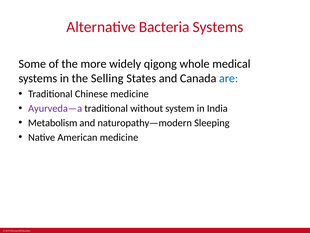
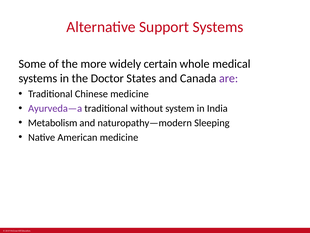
Bacteria: Bacteria -> Support (164, 27)
qigong: qigong -> certain (160, 64)
Selling: Selling -> Doctor (107, 78)
are colour: blue -> purple (229, 78)
